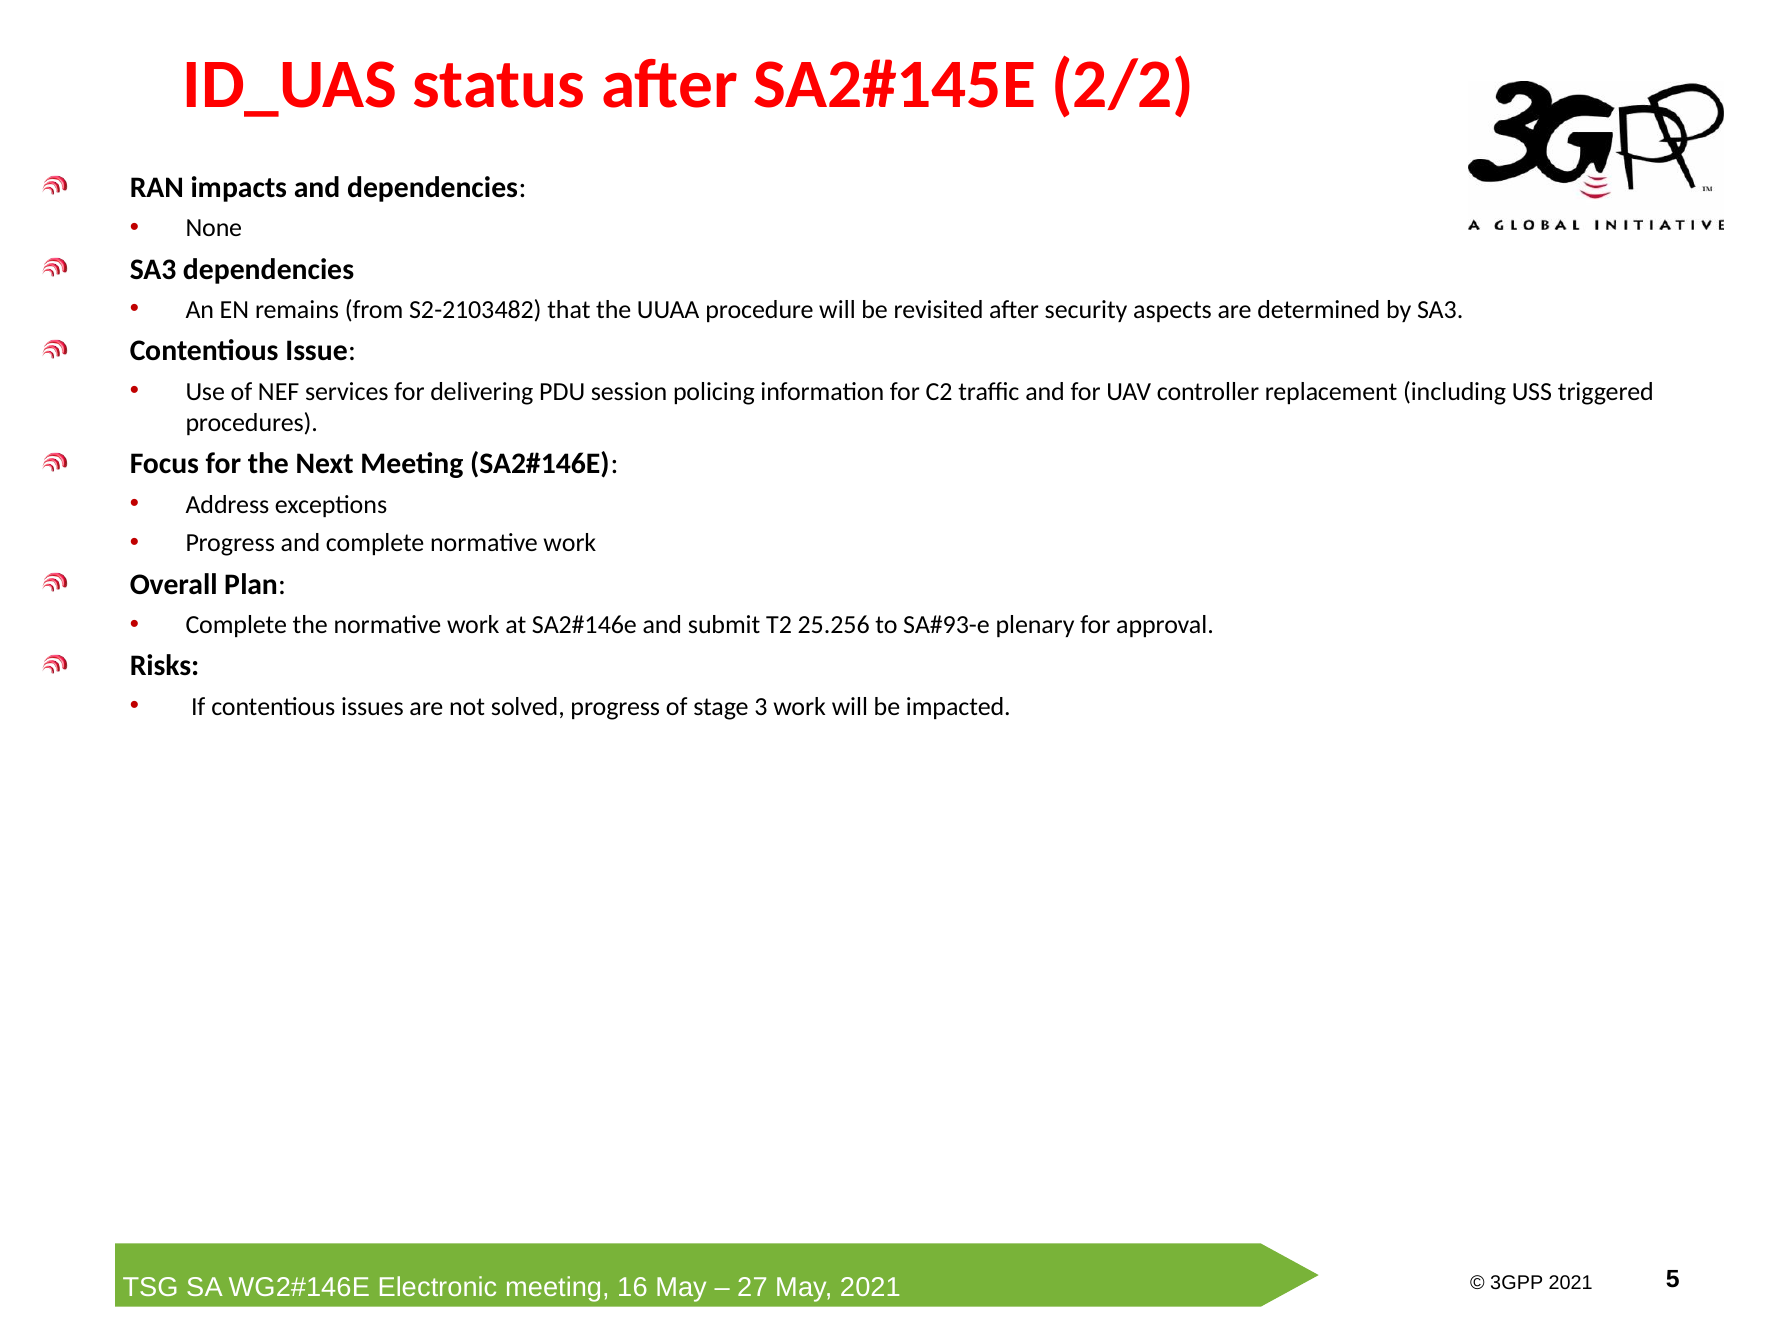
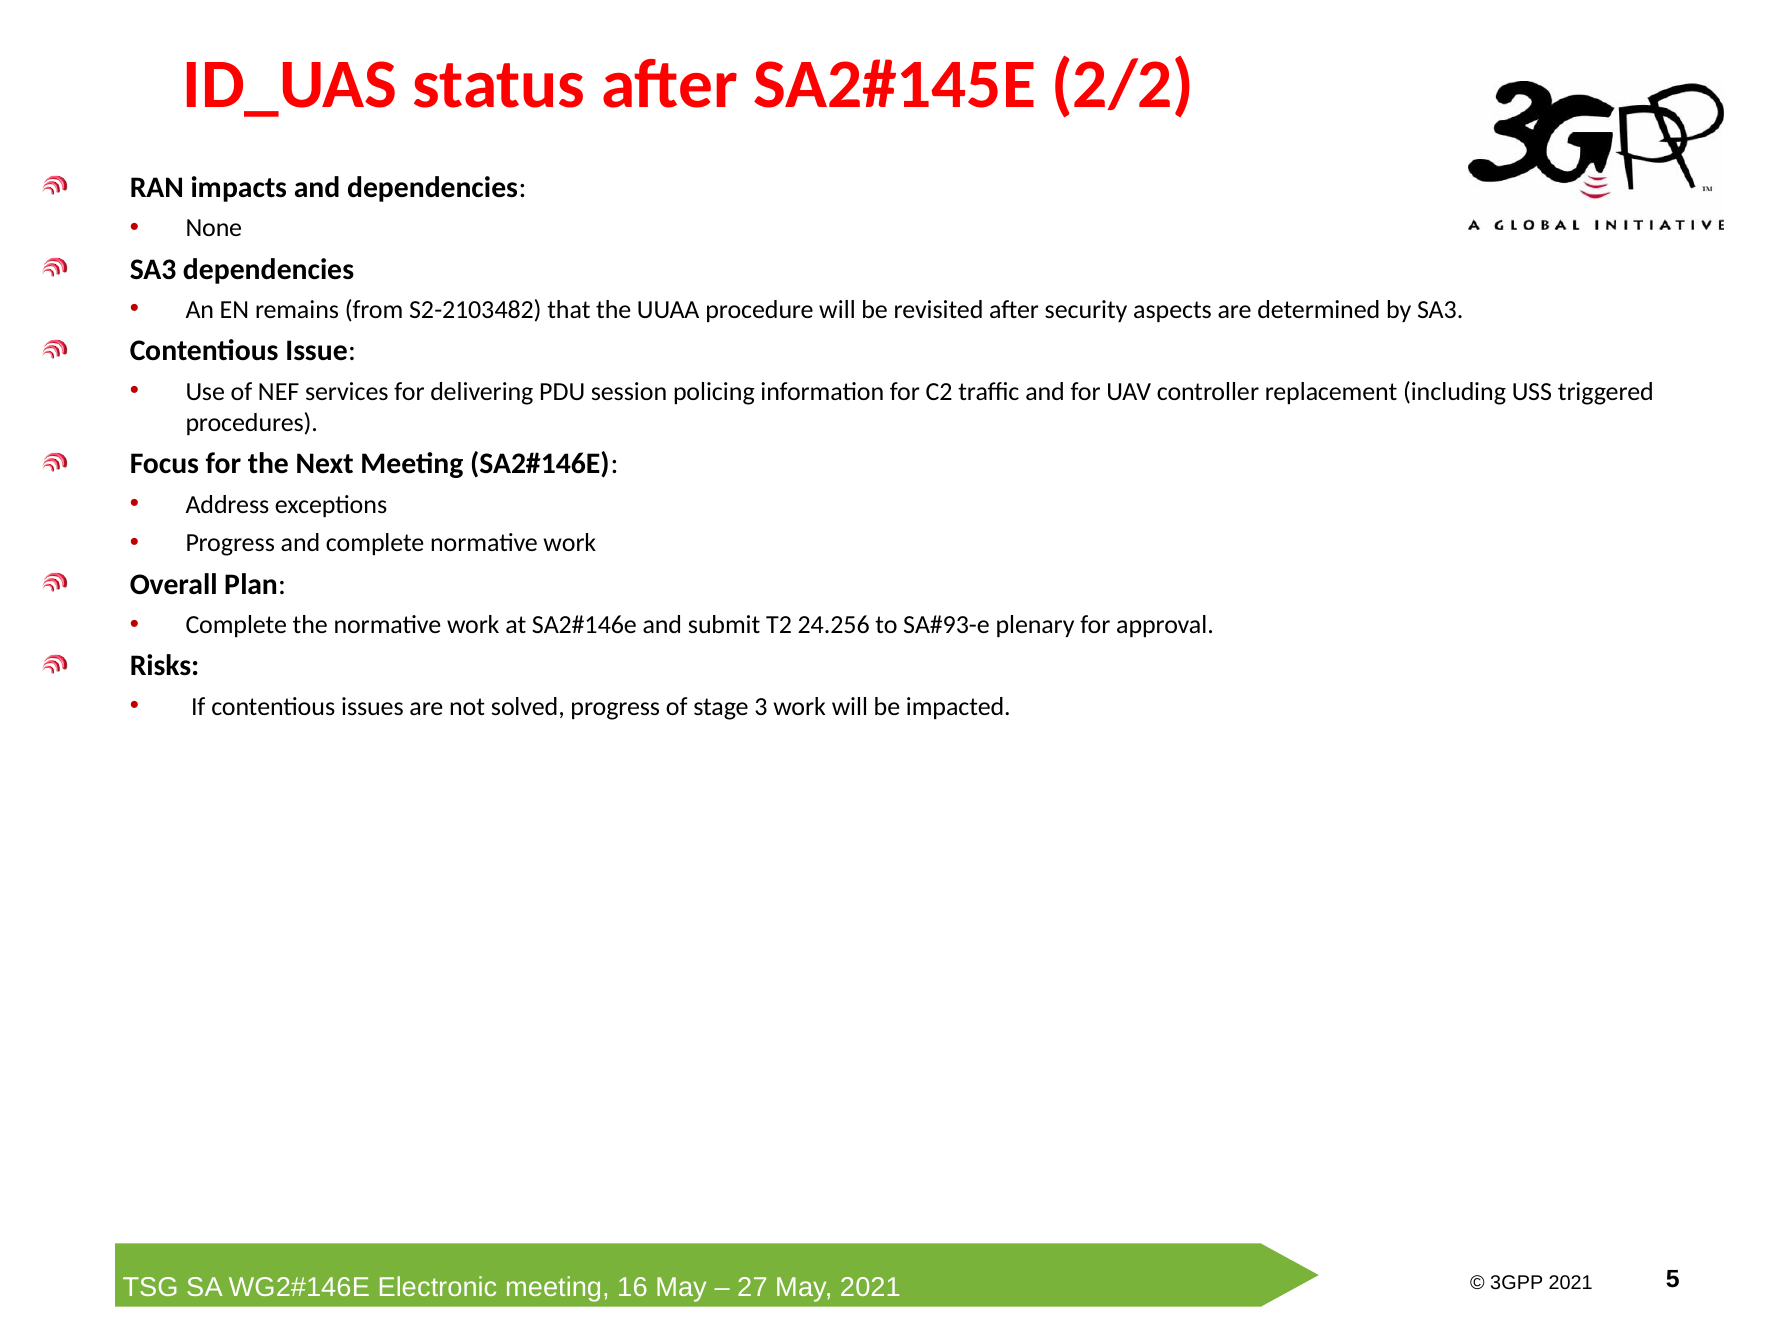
25.256: 25.256 -> 24.256 (834, 625)
